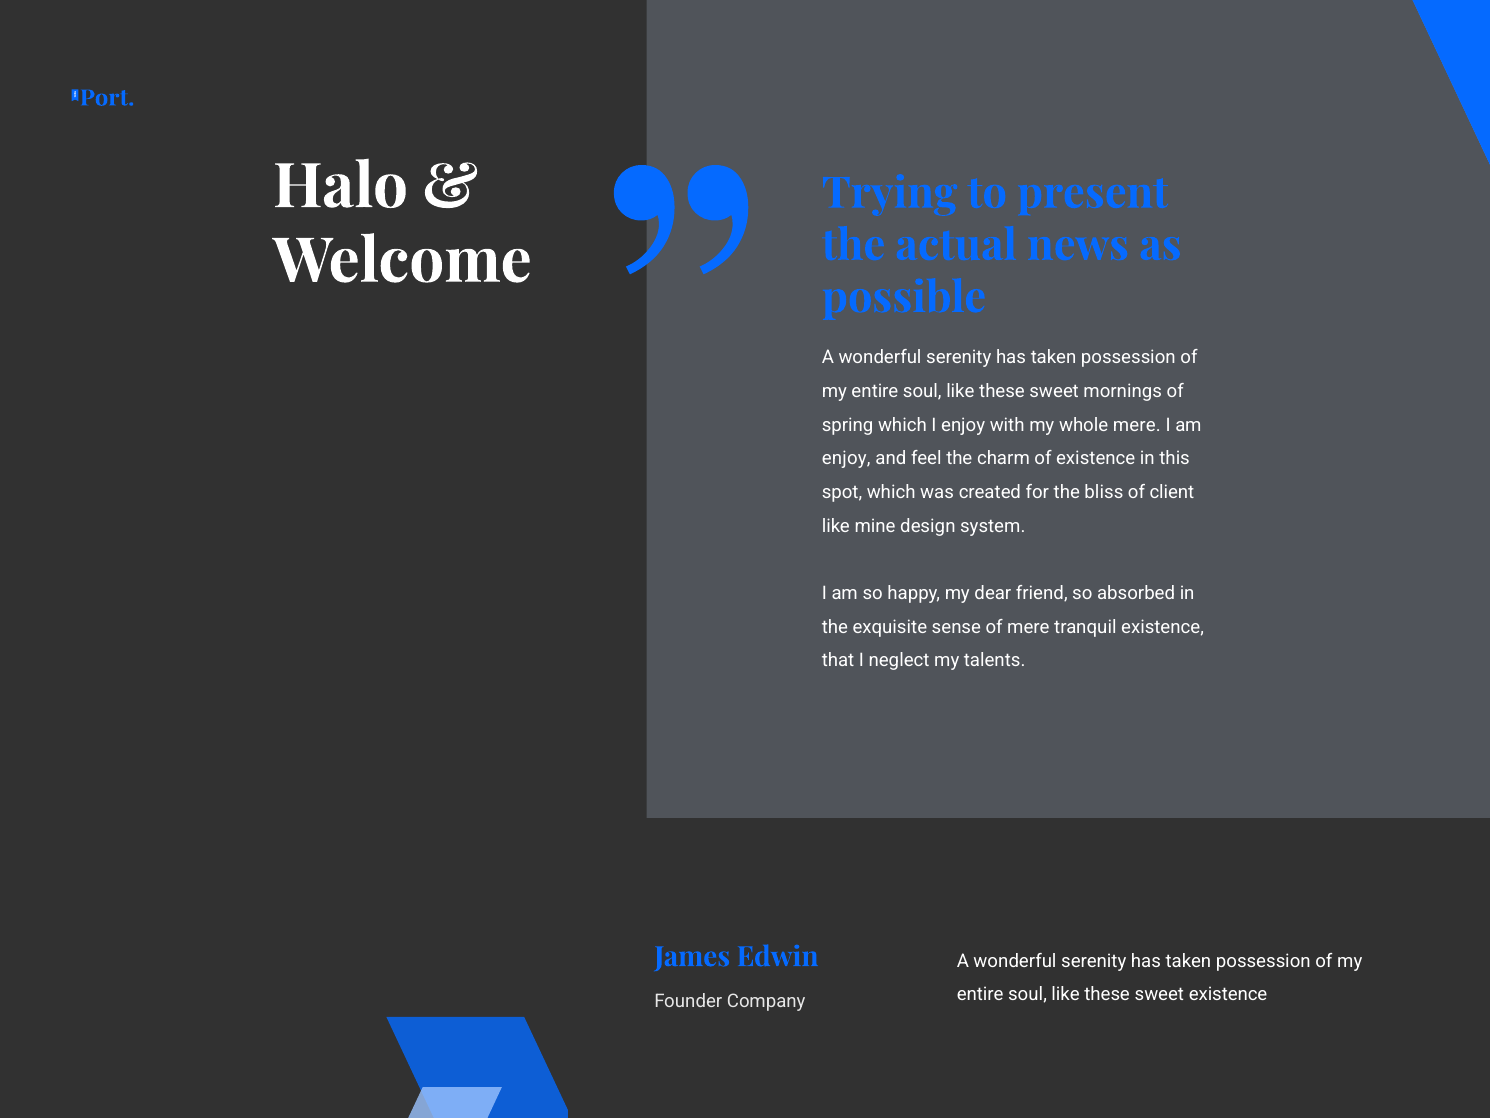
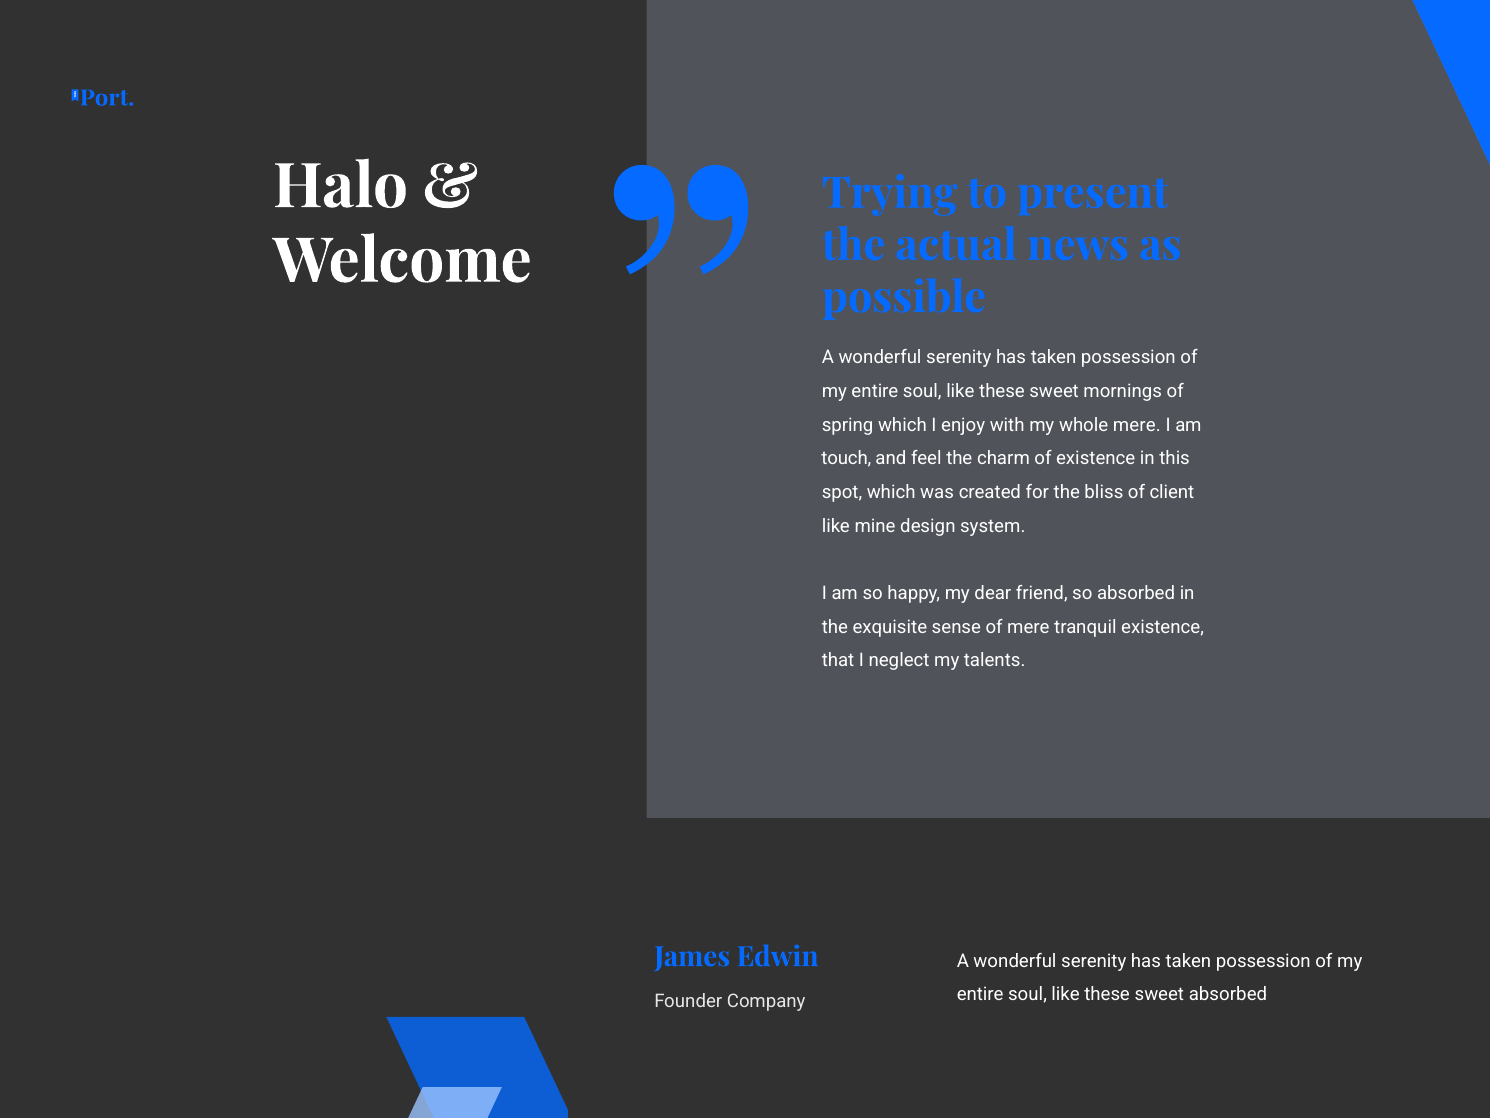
enjoy: enjoy -> touch (846, 459)
sweet existence: existence -> absorbed (1228, 994)
